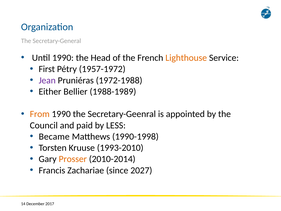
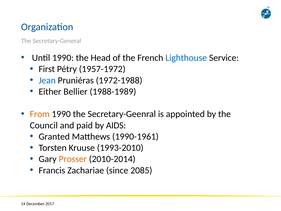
Lighthouse colour: orange -> blue (186, 58)
Jean colour: purple -> blue (47, 80)
LESS: LESS -> AIDS (116, 125)
Became: Became -> Granted (54, 136)
1990-1998: 1990-1998 -> 1990-1961 (135, 136)
2027: 2027 -> 2085 (141, 170)
